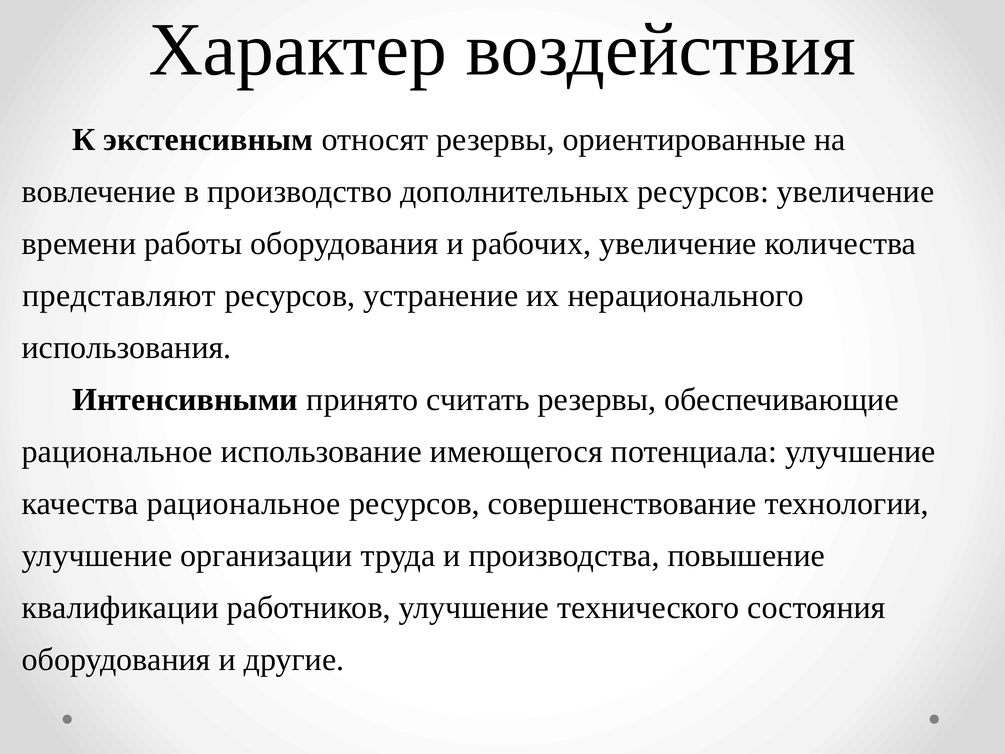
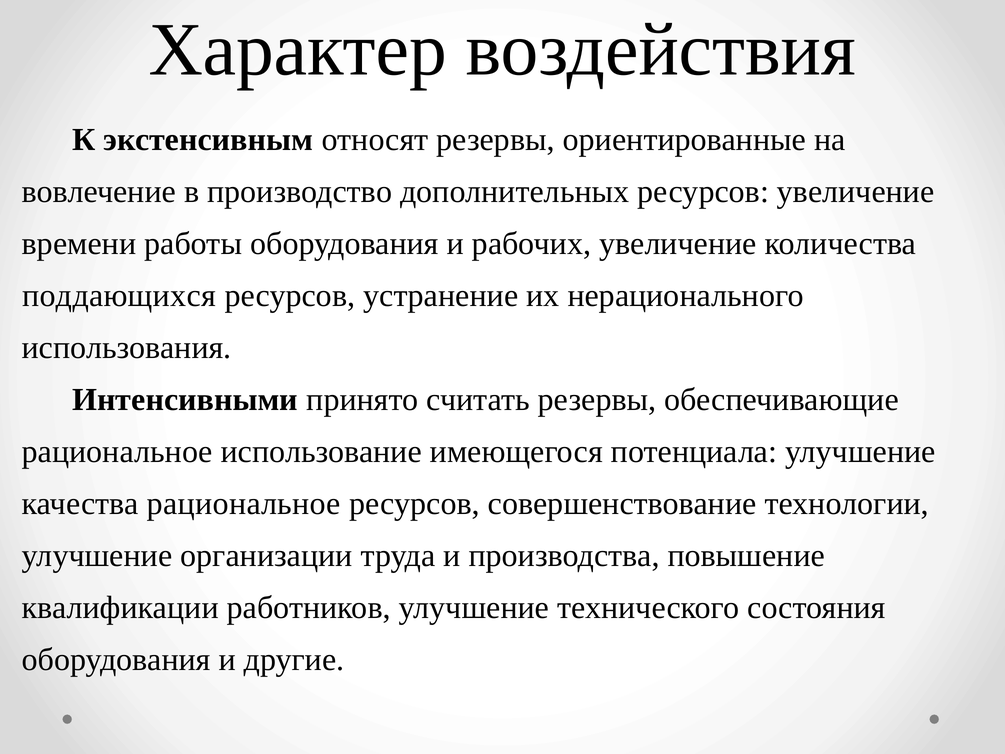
представляют: представляют -> поддающихся (119, 296)
